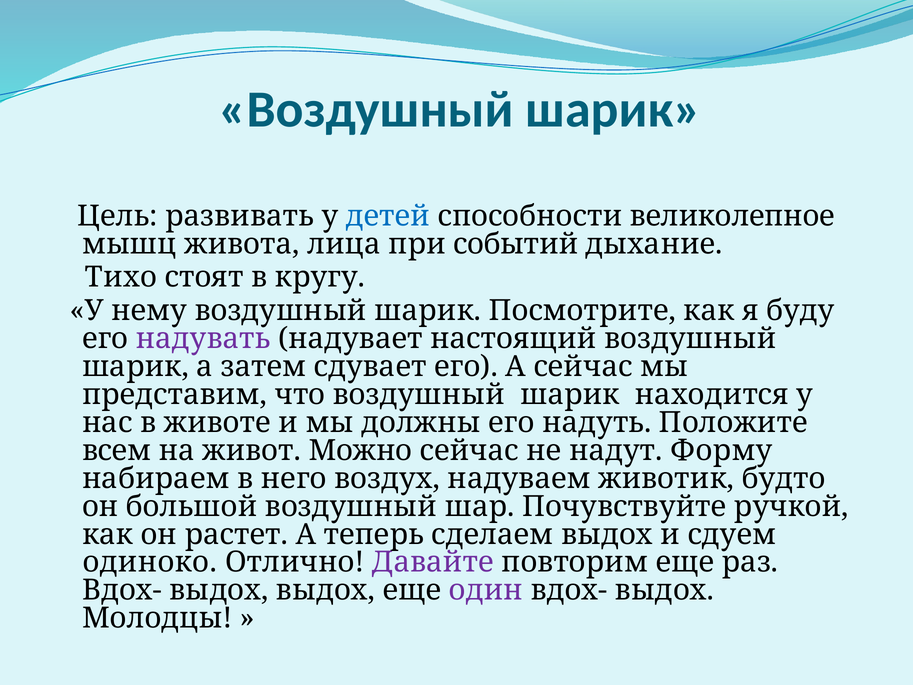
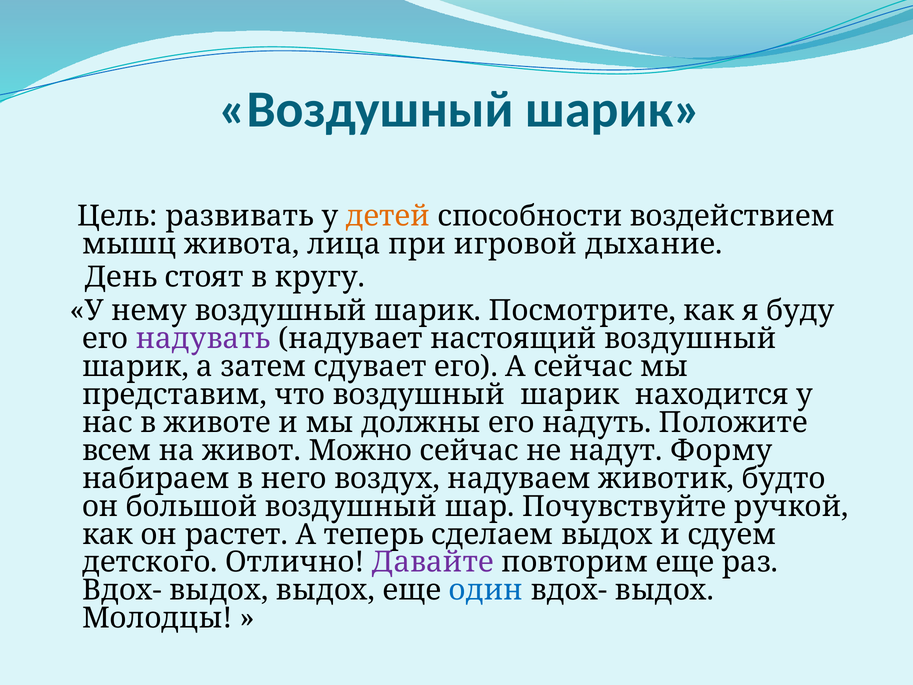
детей colour: blue -> orange (388, 216)
великолепное: великолепное -> воздействием (732, 216)
событий: событий -> игровой (515, 244)
Тихо: Тихо -> День (121, 277)
одиноко: одиноко -> детского (150, 562)
один colour: purple -> blue (486, 590)
